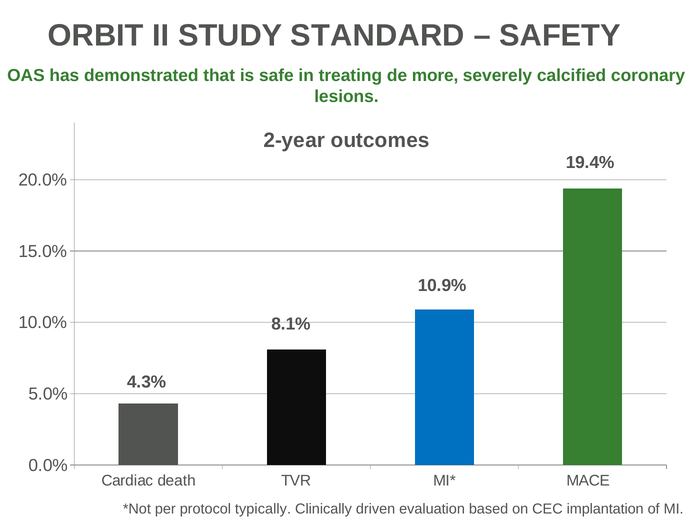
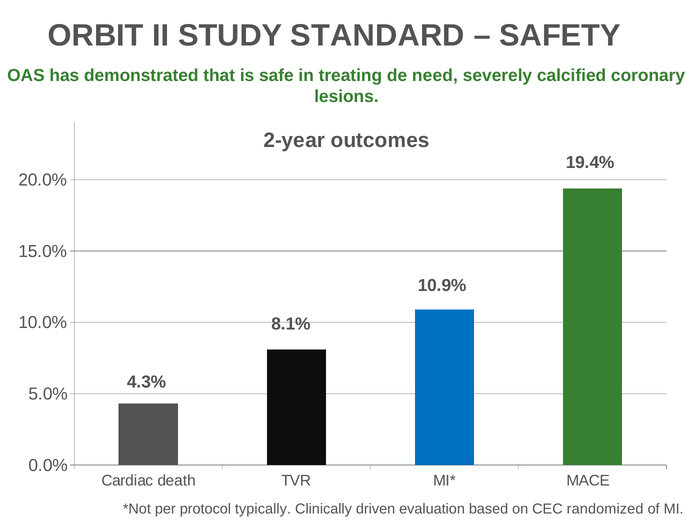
more: more -> need (435, 76)
implantation: implantation -> randomized (605, 509)
